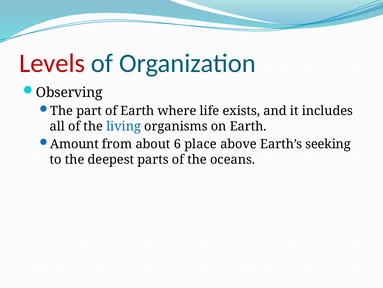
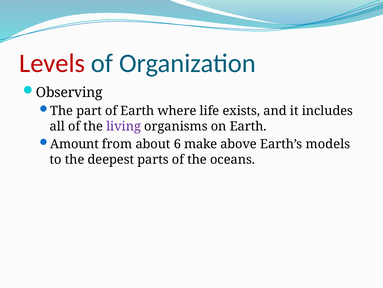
living colour: blue -> purple (124, 126)
place: place -> make (201, 144)
seeking: seeking -> models (328, 144)
